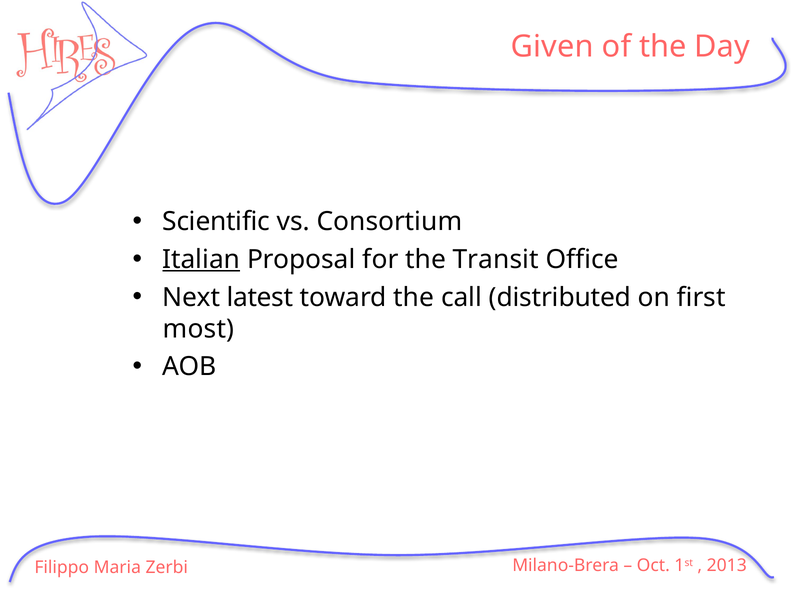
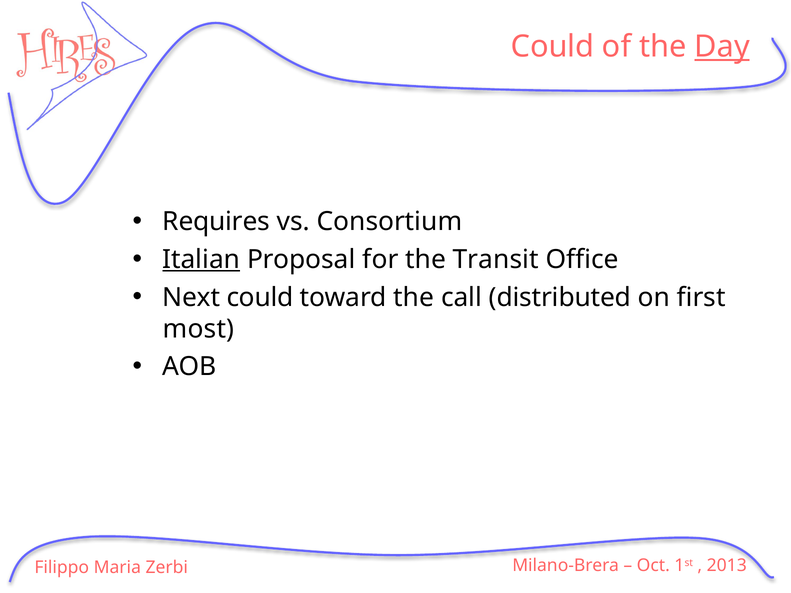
Given: Given -> Could (552, 47)
Day underline: none -> present (722, 47)
Scientific: Scientific -> Requires (216, 222)
Next latest: latest -> could (260, 297)
